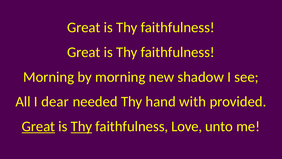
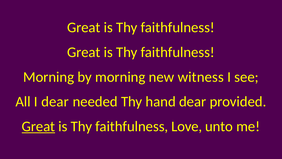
shadow: shadow -> witness (201, 77)
hand with: with -> dear (193, 101)
Thy underline: present -> none (81, 126)
